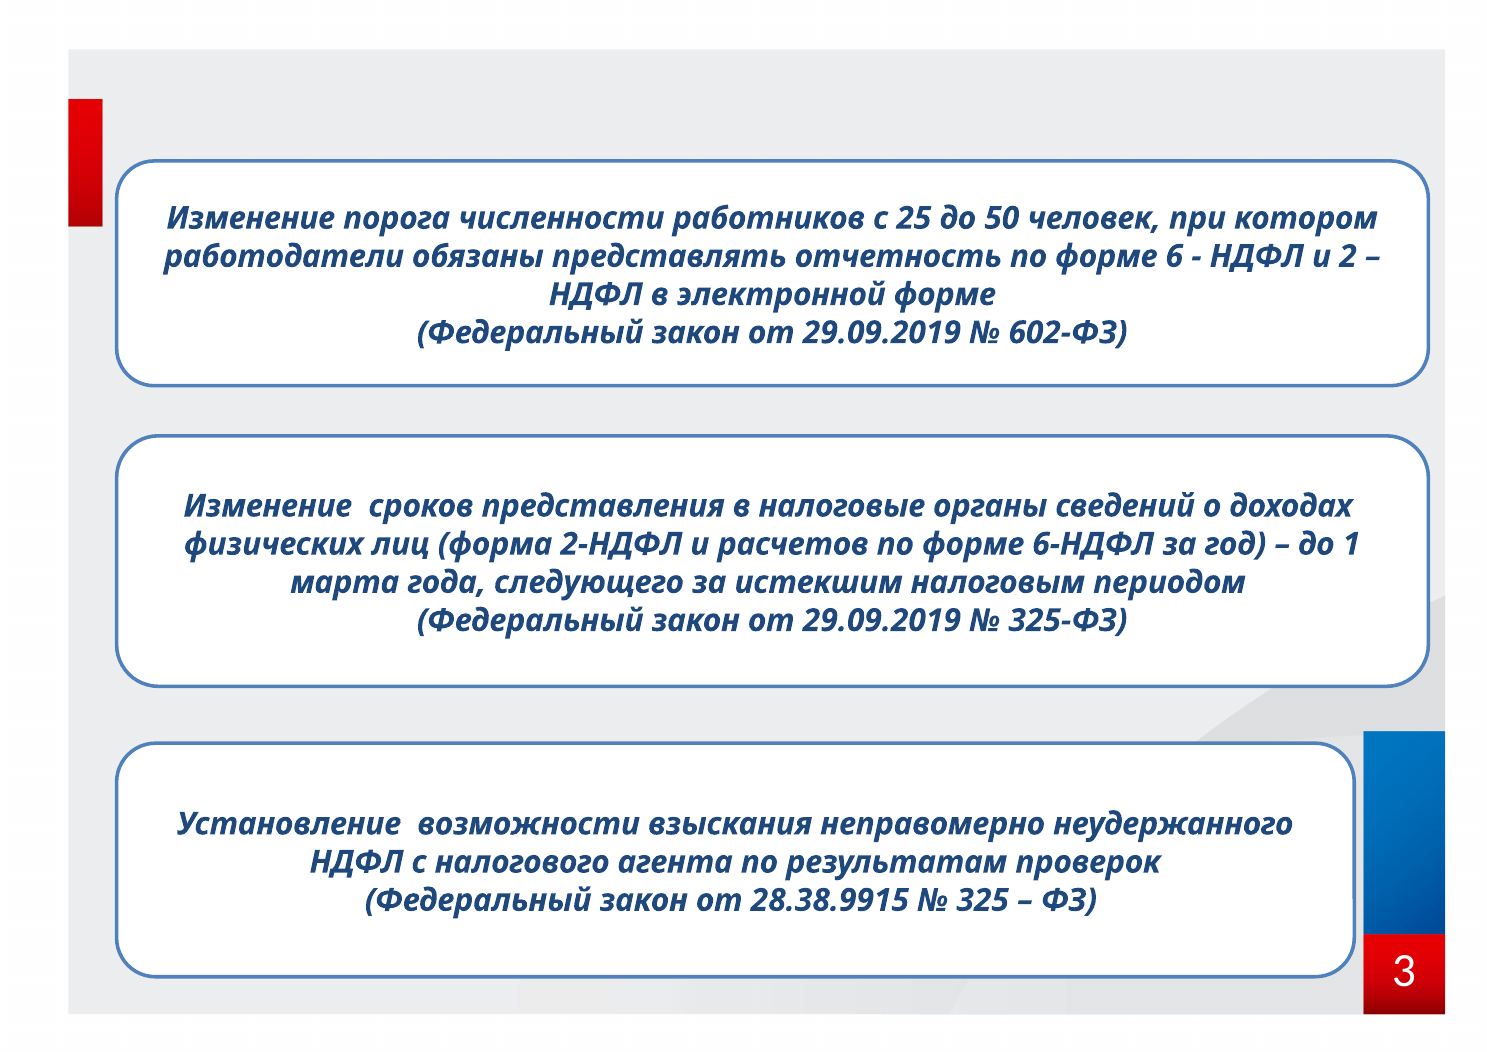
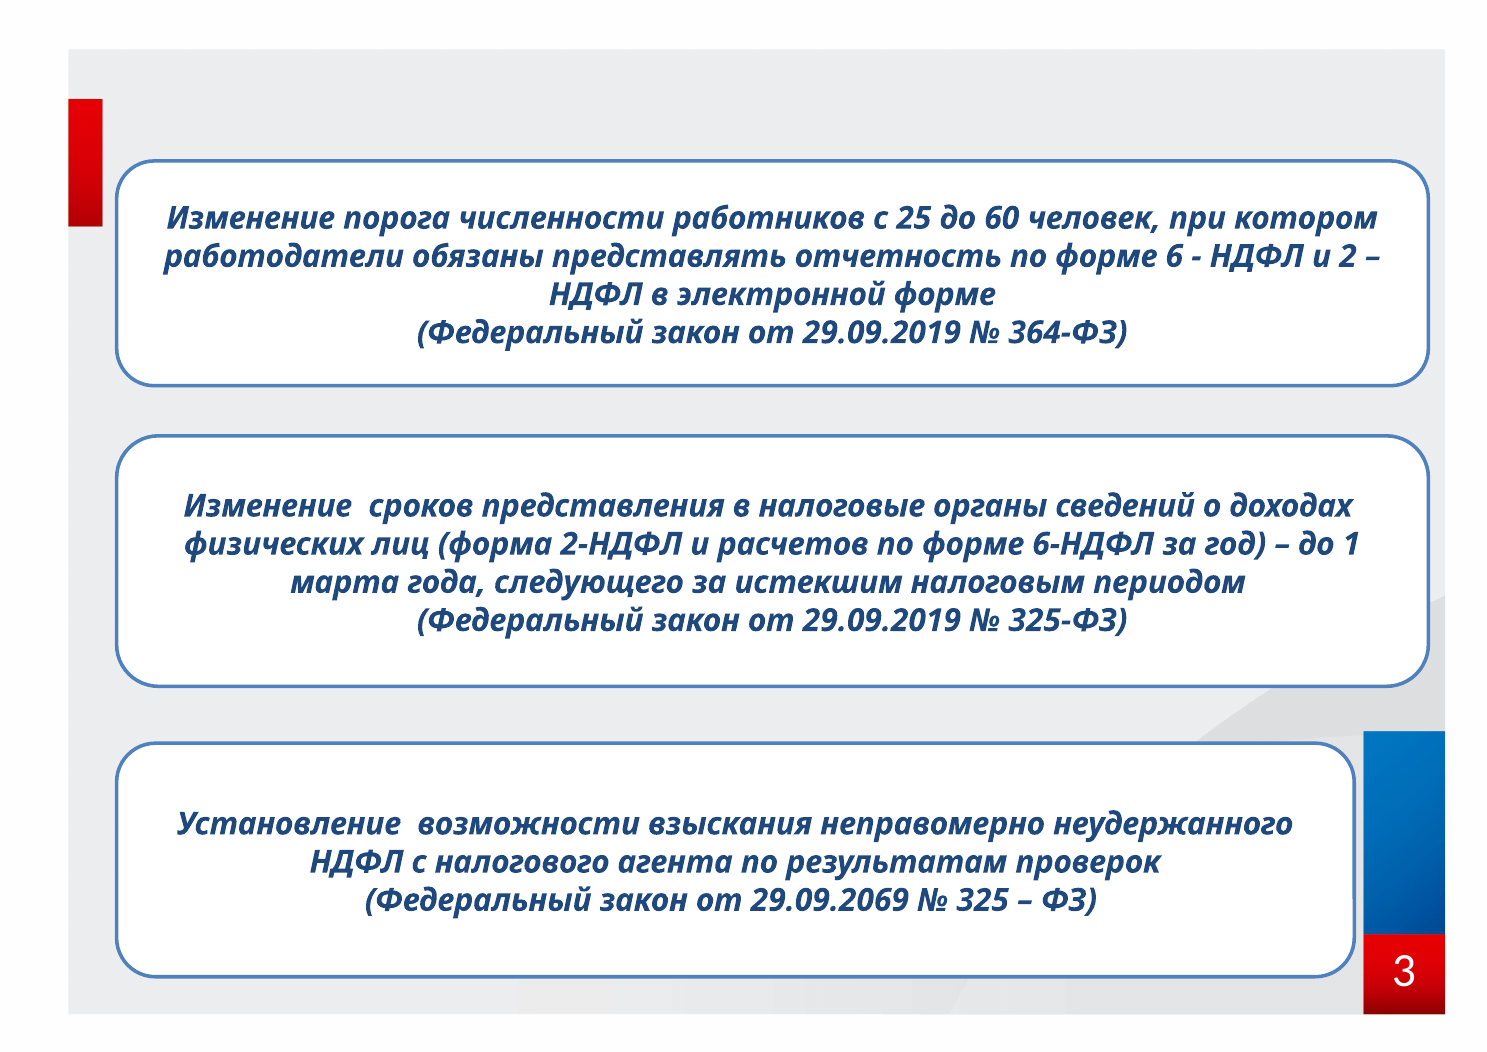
50: 50 -> 60 (1002, 218)
602-ФЗ: 602-ФЗ -> 364-ФЗ (1068, 333)
28.38.9915: 28.38.9915 -> 29.09.2069 (830, 900)
